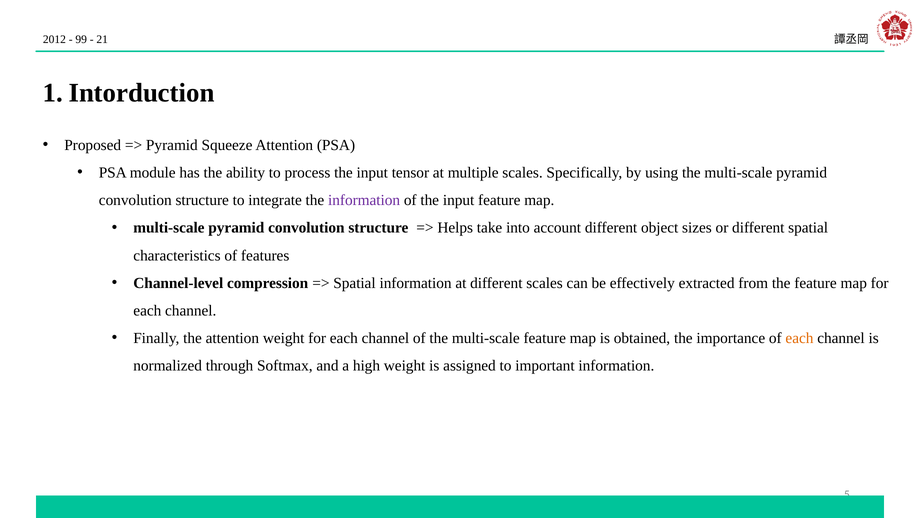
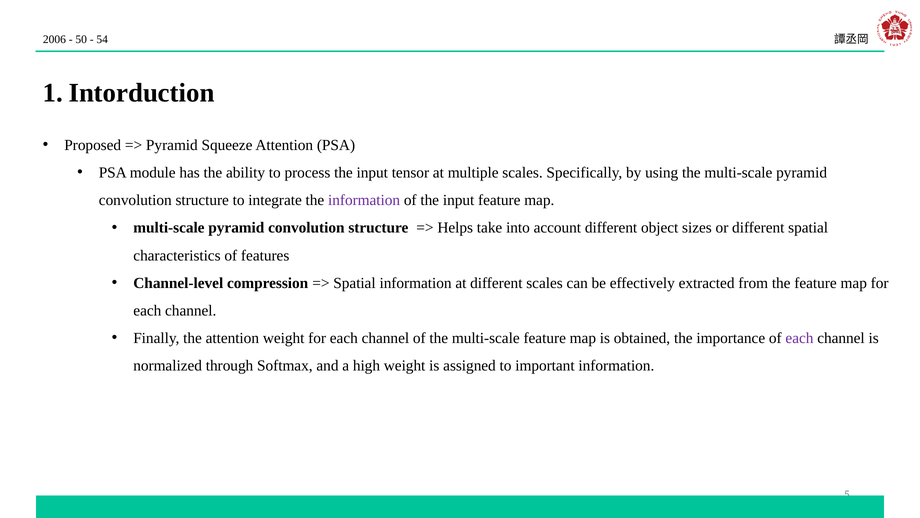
2012: 2012 -> 2006 (54, 39)
99: 99 -> 50 (81, 39)
21: 21 -> 54 (102, 39)
each colour: orange -> purple (799, 338)
